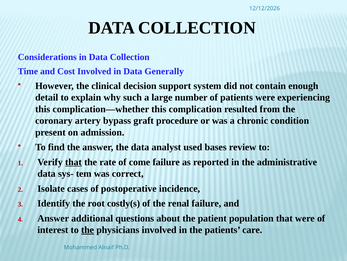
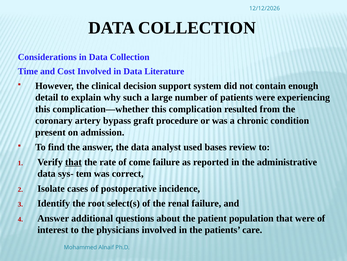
Generally: Generally -> Literature (164, 71)
costly(s: costly(s -> select(s (123, 203)
the underline: present -> none (88, 229)
